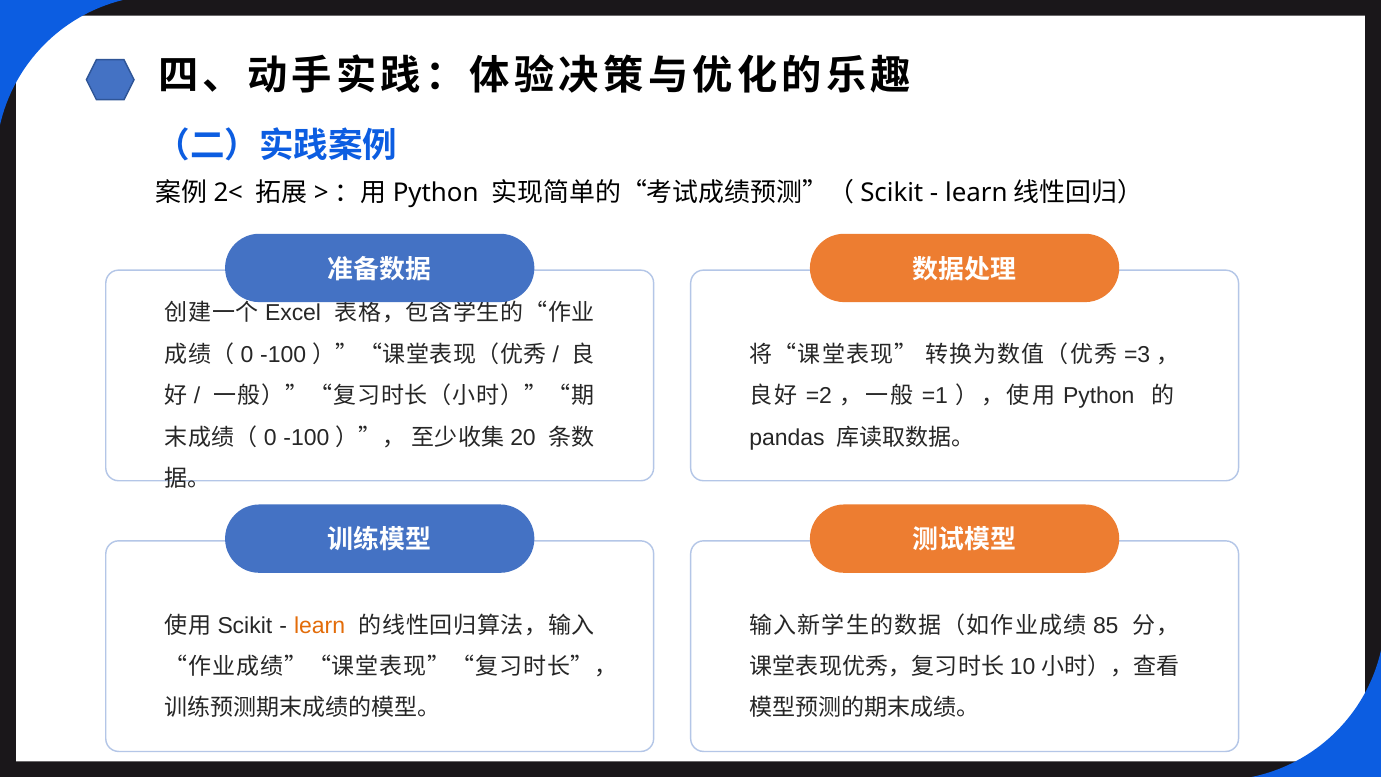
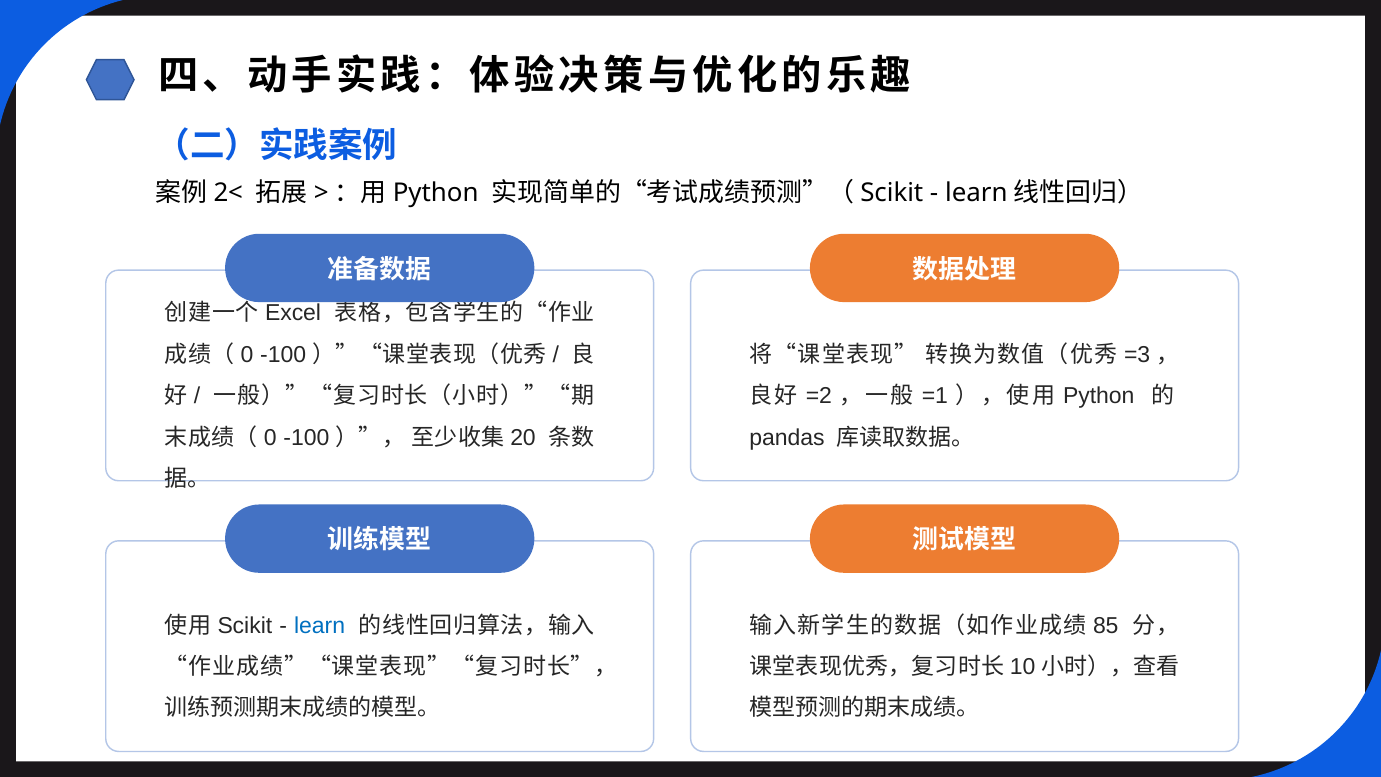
learn colour: orange -> blue (320, 625)
